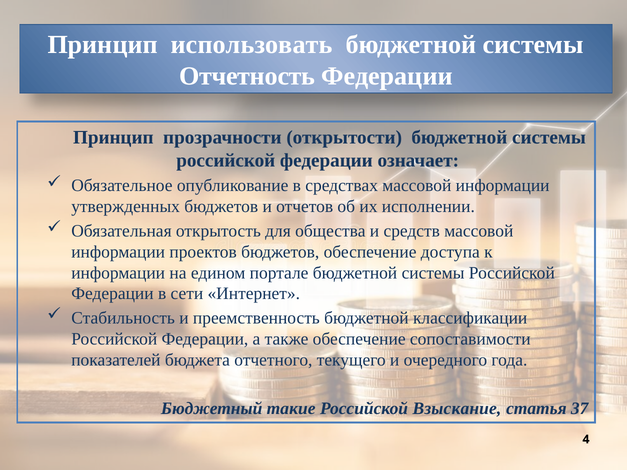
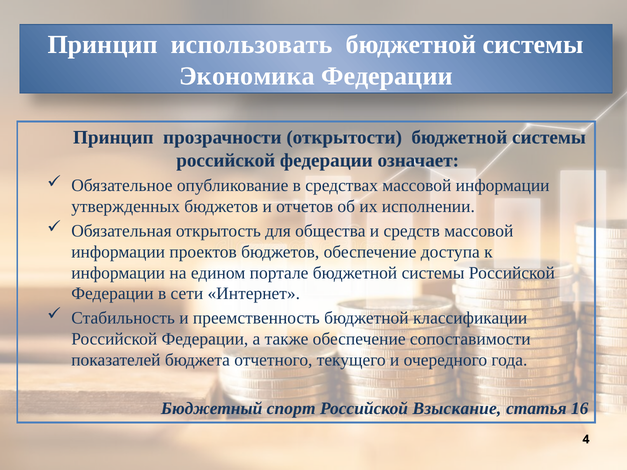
Отчетность: Отчетность -> Экономика (247, 76)
такие: такие -> спорт (291, 409)
37: 37 -> 16 (580, 409)
